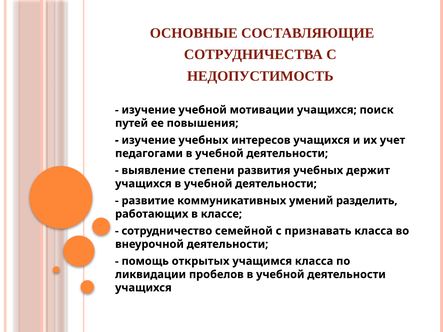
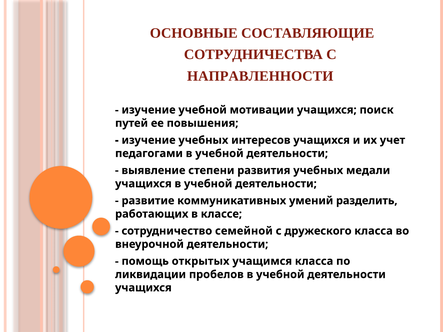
НЕДОПУСТИМОСТЬ: НЕДОПУСТИМОСТЬ -> НАПРАВЛЕННОСТИ (260, 76)
держит: держит -> медали (368, 171)
признавать: признавать -> дружеского (318, 231)
